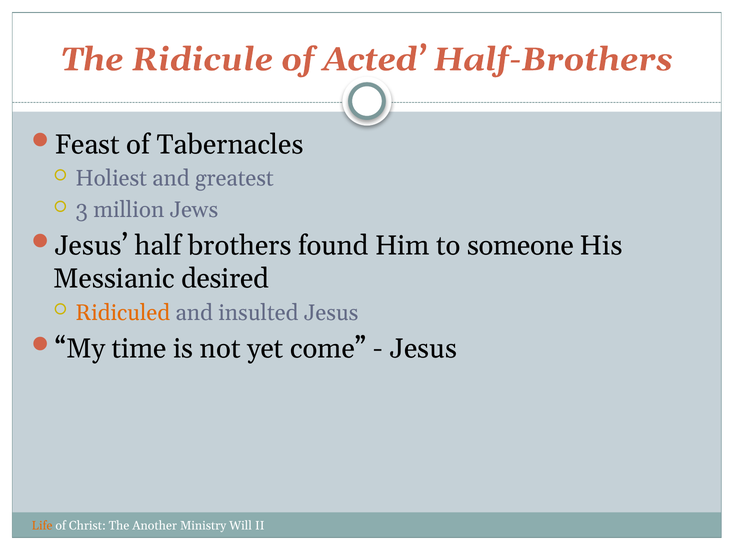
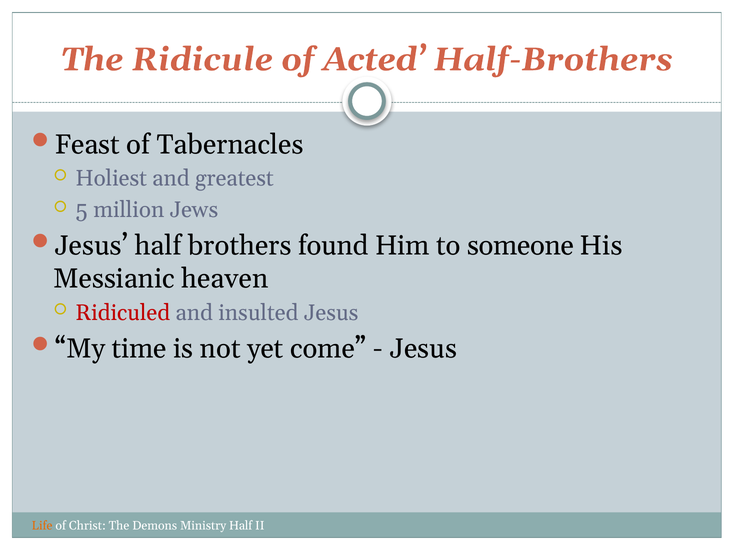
3: 3 -> 5 (82, 210)
desired: desired -> heaven (225, 279)
Ridiculed colour: orange -> red (123, 313)
Another: Another -> Demons (155, 526)
Ministry Will: Will -> Half (241, 526)
